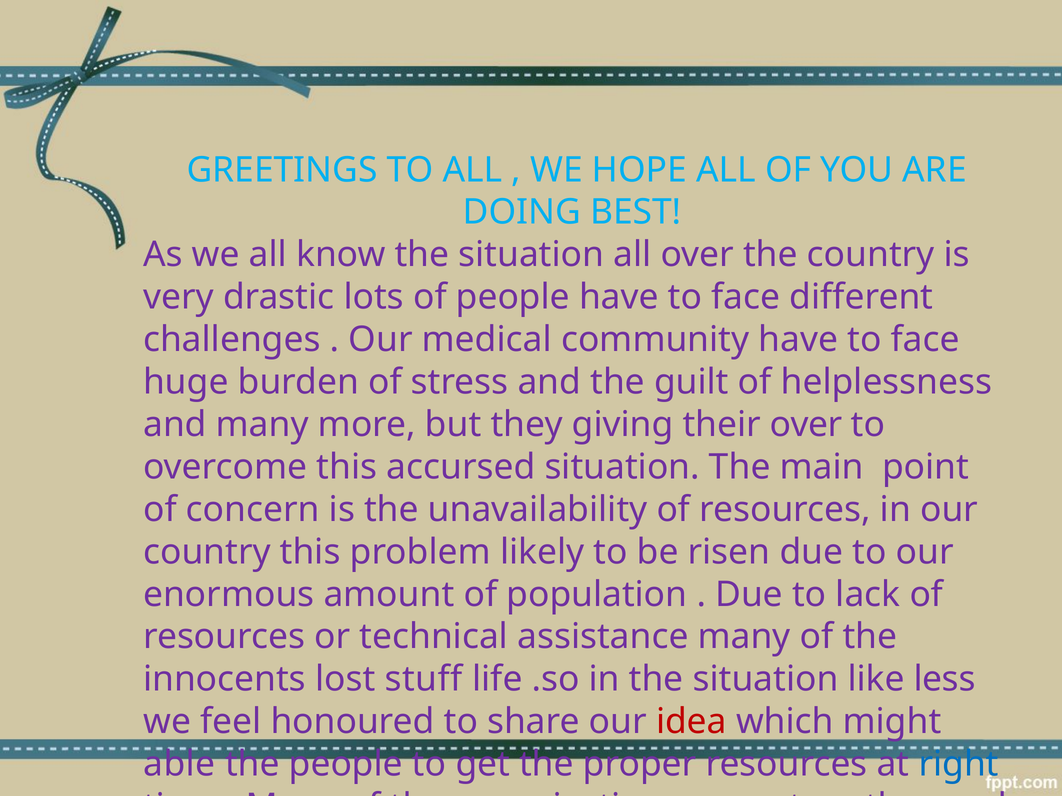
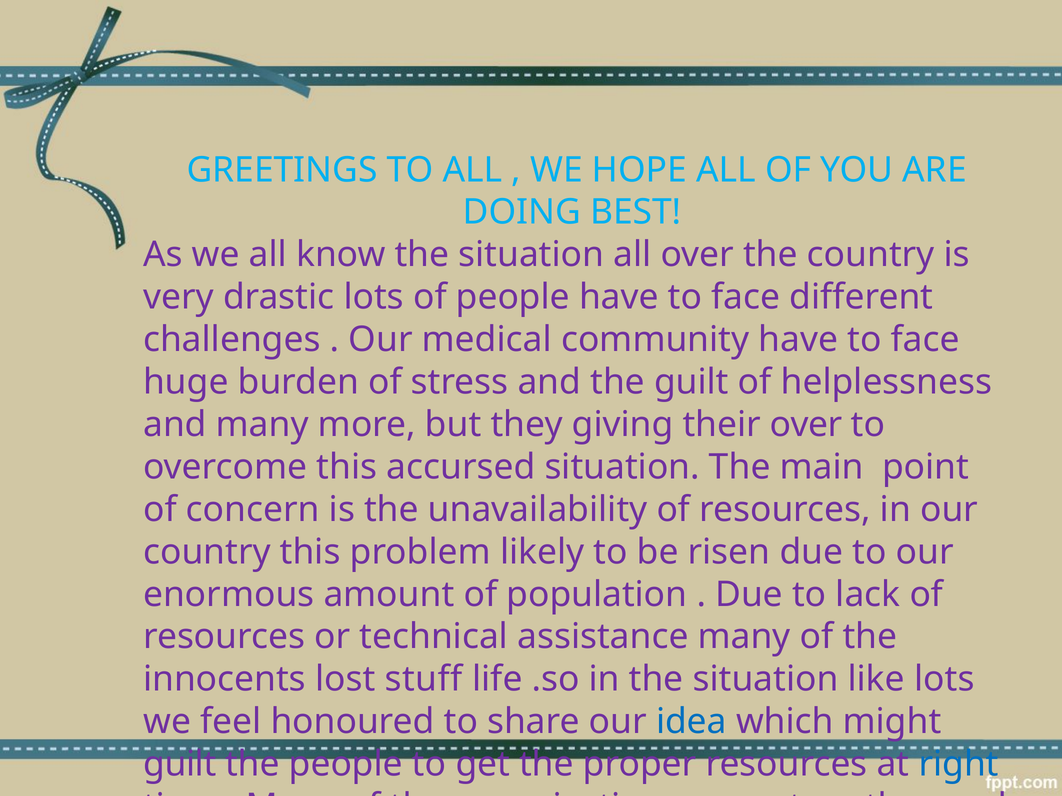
like less: less -> lots (944, 680)
idea colour: red -> blue (691, 722)
able: able -> guilt (180, 765)
